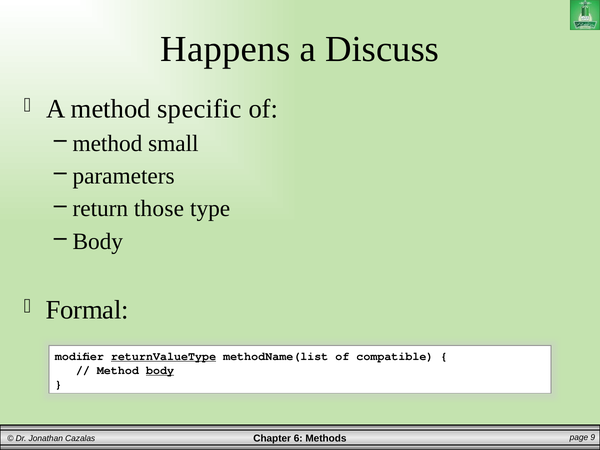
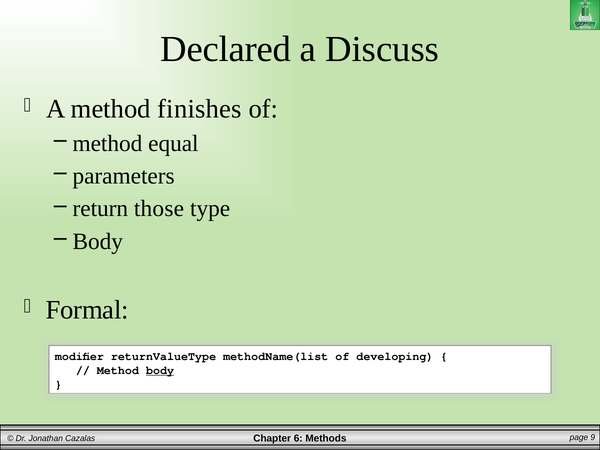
Happens: Happens -> Declared (226, 49)
specific: specific -> finishes (200, 109)
small: small -> equal (173, 143)
returnValueType underline: present -> none (164, 356)
compatible: compatible -> developing (395, 356)
